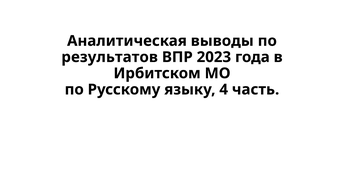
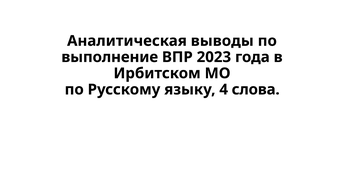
результатов: результатов -> выполнение (110, 57)
часть: часть -> слова (256, 90)
